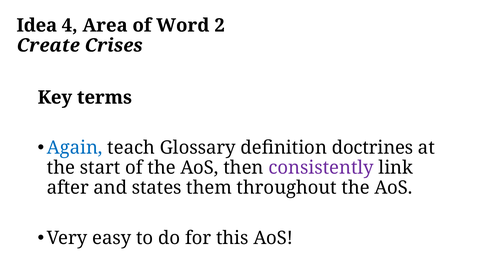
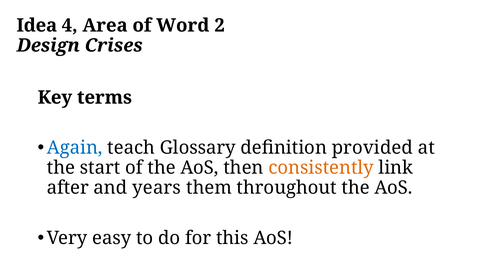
Create: Create -> Design (48, 45)
doctrines: doctrines -> provided (372, 148)
consistently colour: purple -> orange (321, 168)
states: states -> years (157, 188)
